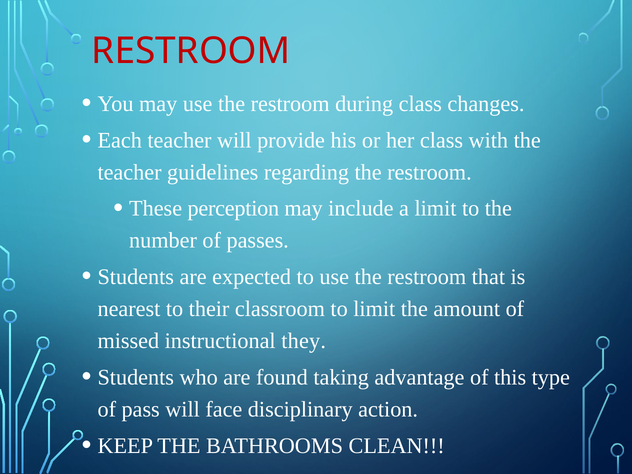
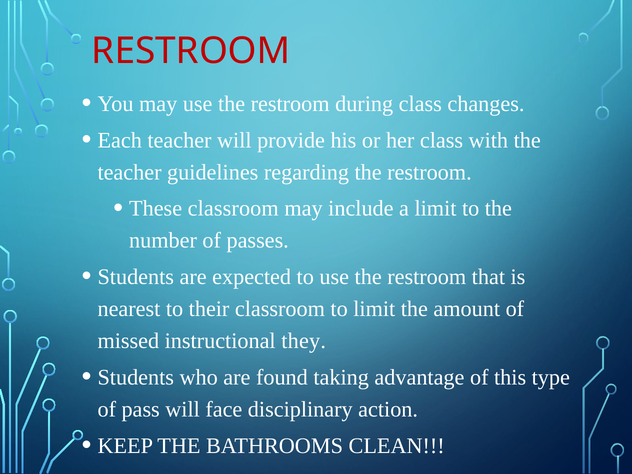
These perception: perception -> classroom (233, 209)
